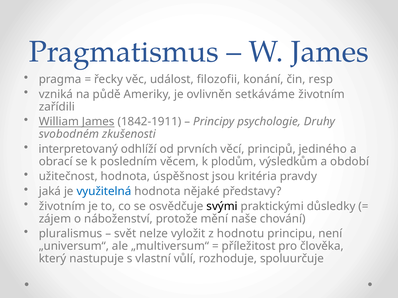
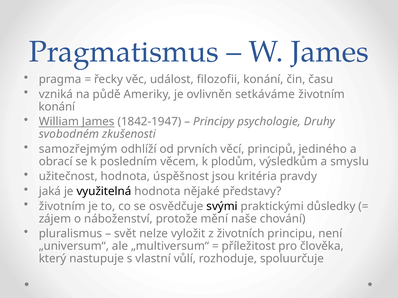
resp: resp -> času (321, 79)
zařídili: zařídili -> konání (57, 107)
1842-1911: 1842-1911 -> 1842-1947 (149, 122)
interpretovaný: interpretovaný -> samozřejmým (78, 149)
období: období -> smyslu (350, 162)
využitelná colour: blue -> black (104, 192)
hodnotu: hodnotu -> životních (241, 234)
